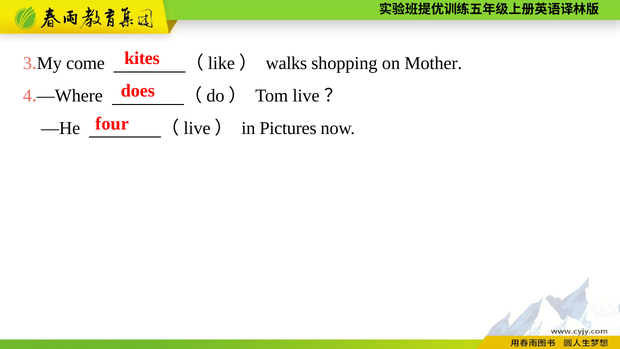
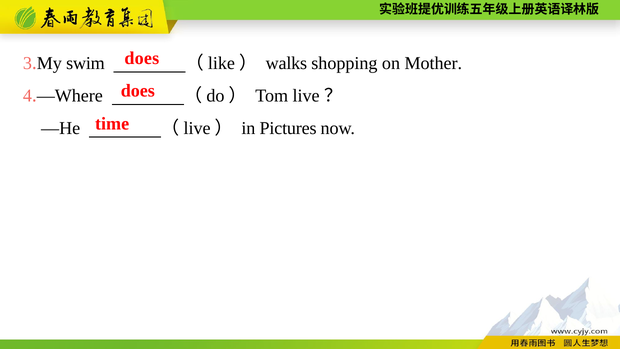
kites: kites -> does (142, 58)
come: come -> swim (85, 63)
four: four -> time (112, 124)
